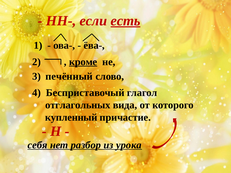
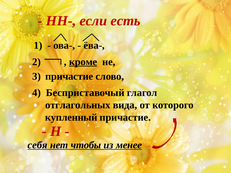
есть underline: present -> none (126, 21)
печённый: печённый -> причастие (69, 76)
разбор: разбор -> чтобы (86, 145)
урока: урока -> менее (129, 145)
